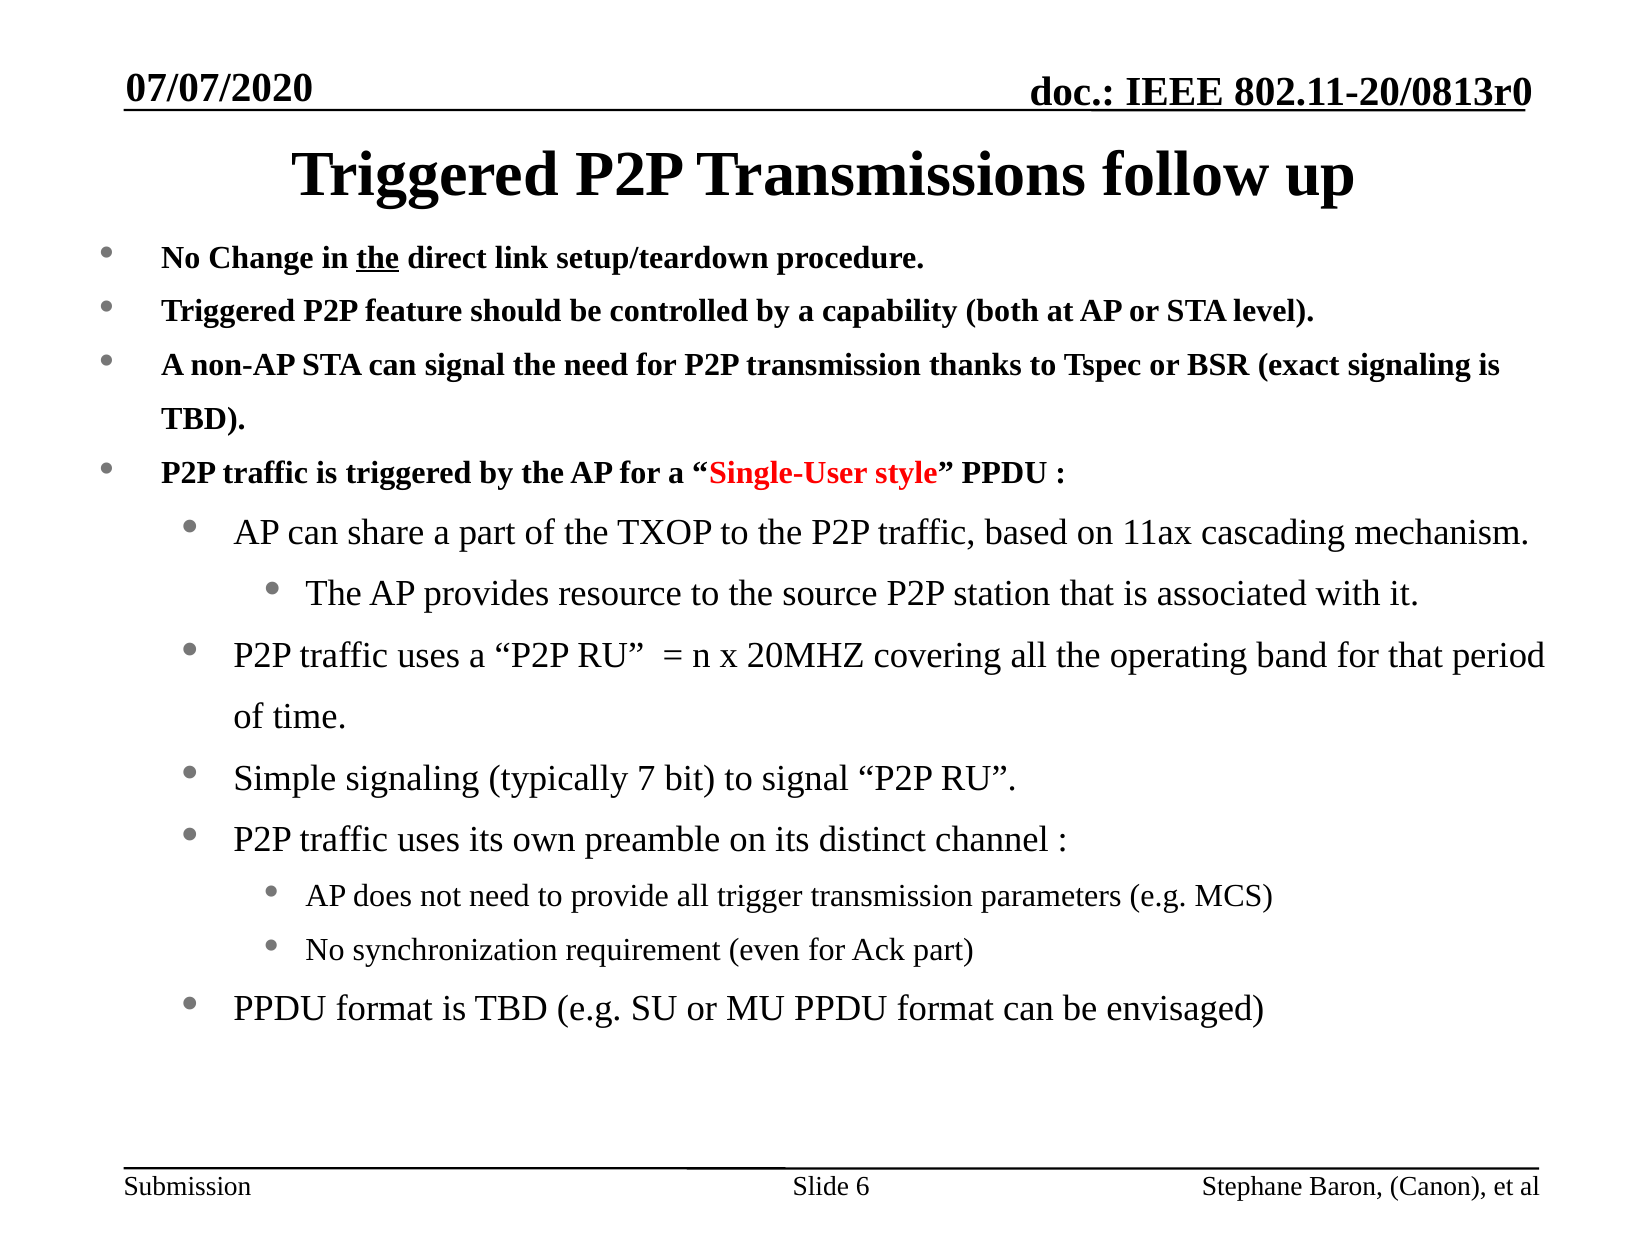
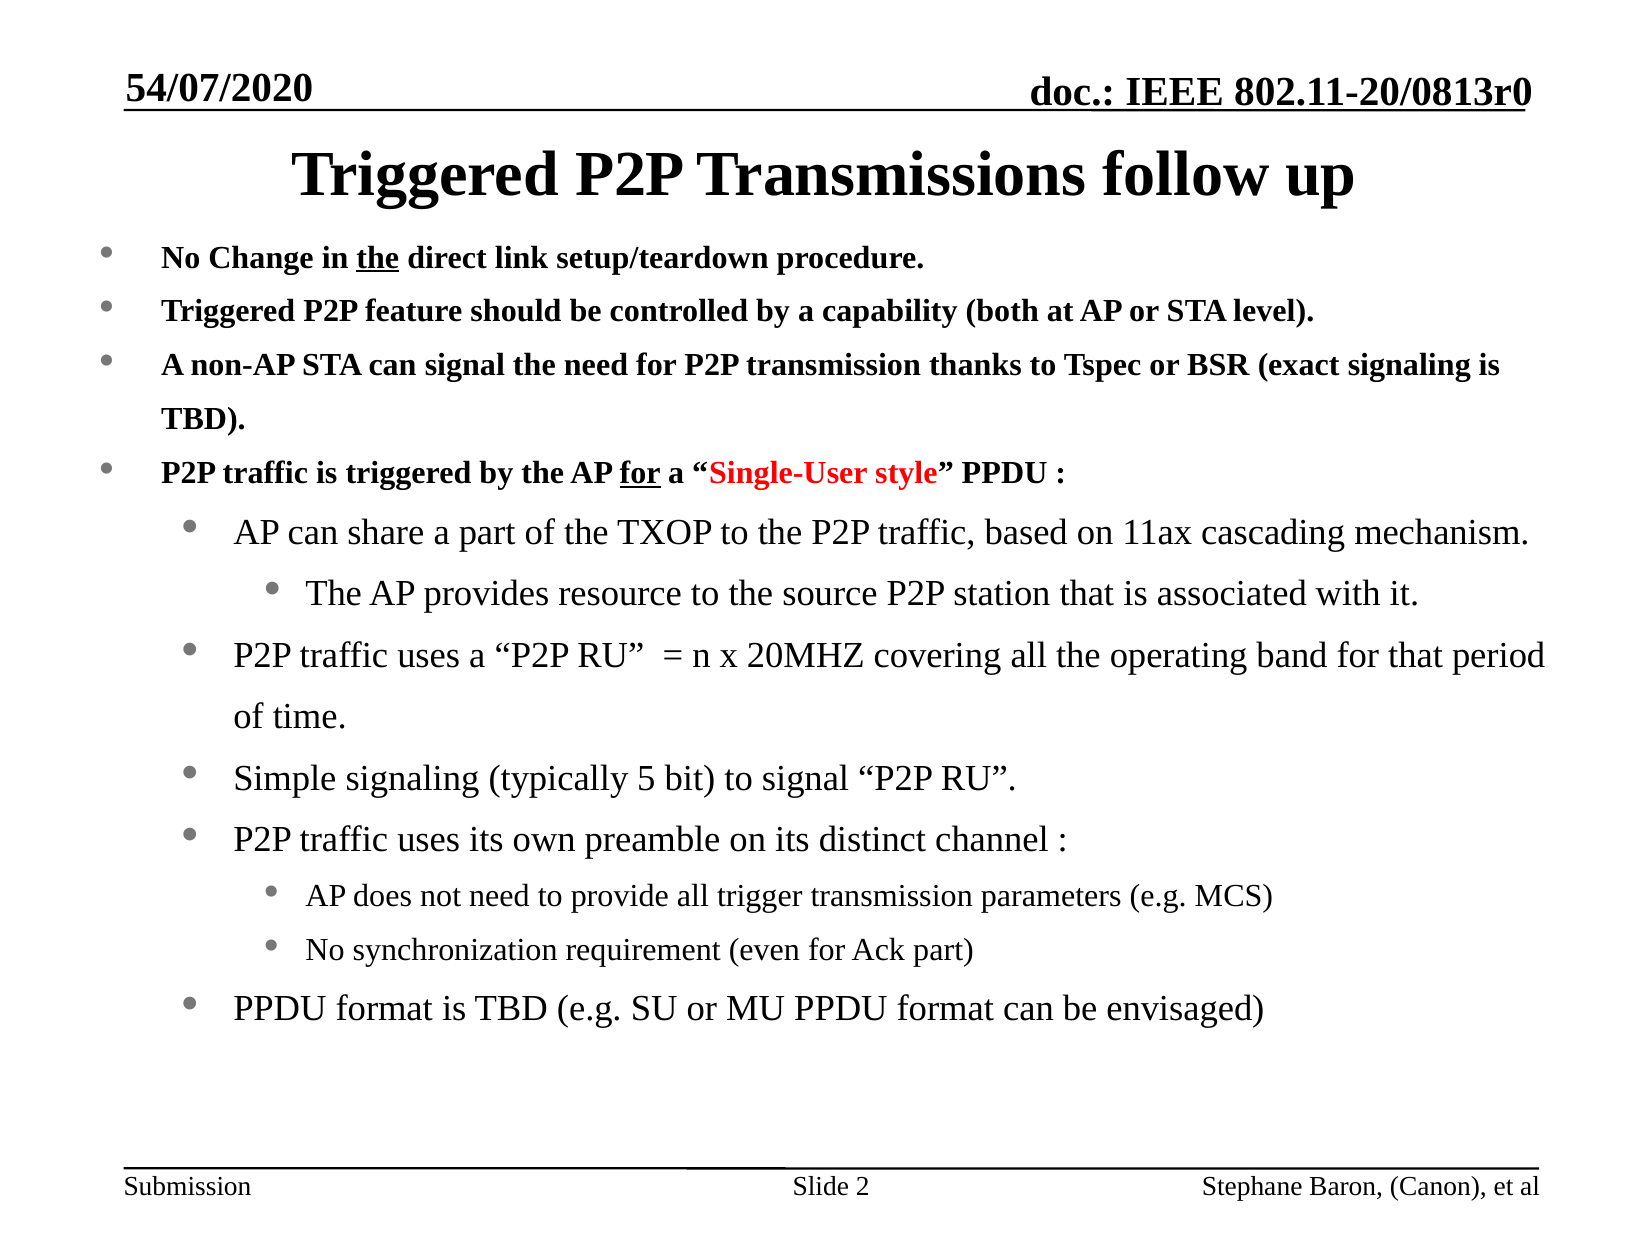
07/07/2020: 07/07/2020 -> 54/07/2020 (219, 87)
for underline: none -> present (640, 473)
7: 7 -> 5 (646, 778)
6: 6 -> 2 (863, 1186)
